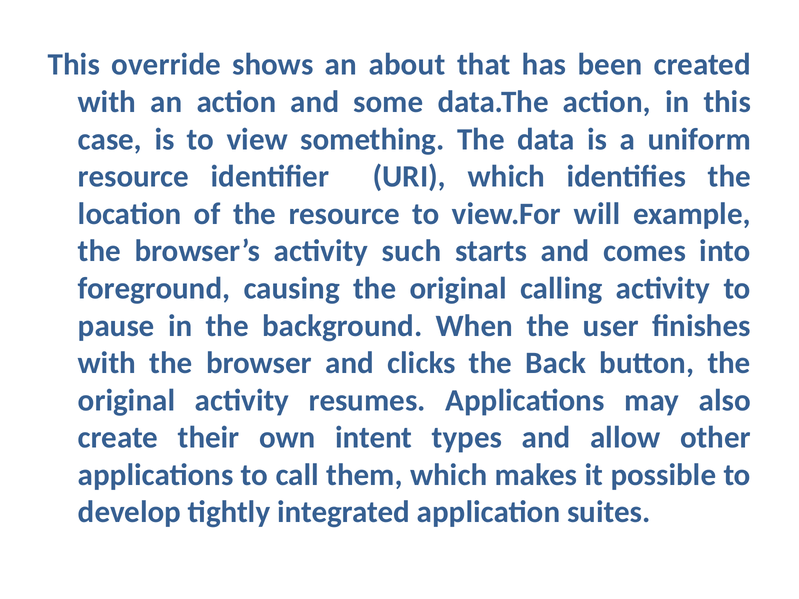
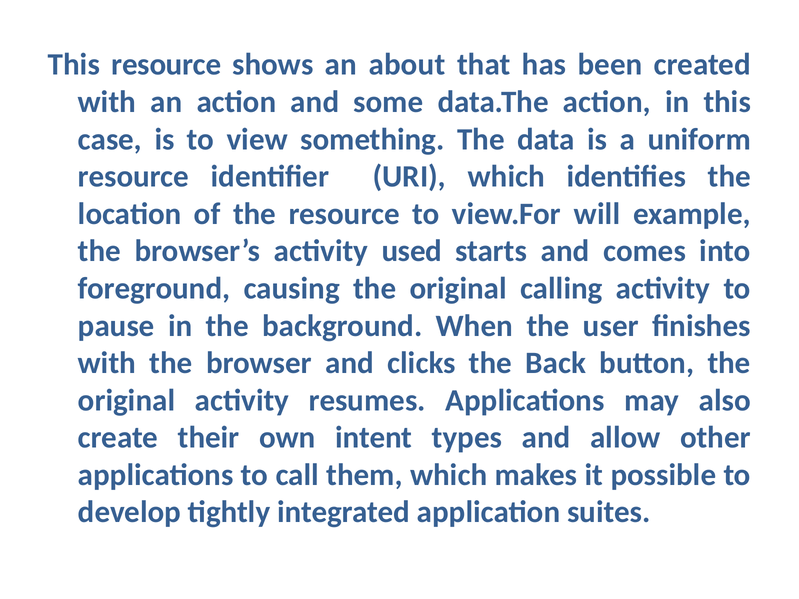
This override: override -> resource (166, 65)
such: such -> used (412, 251)
